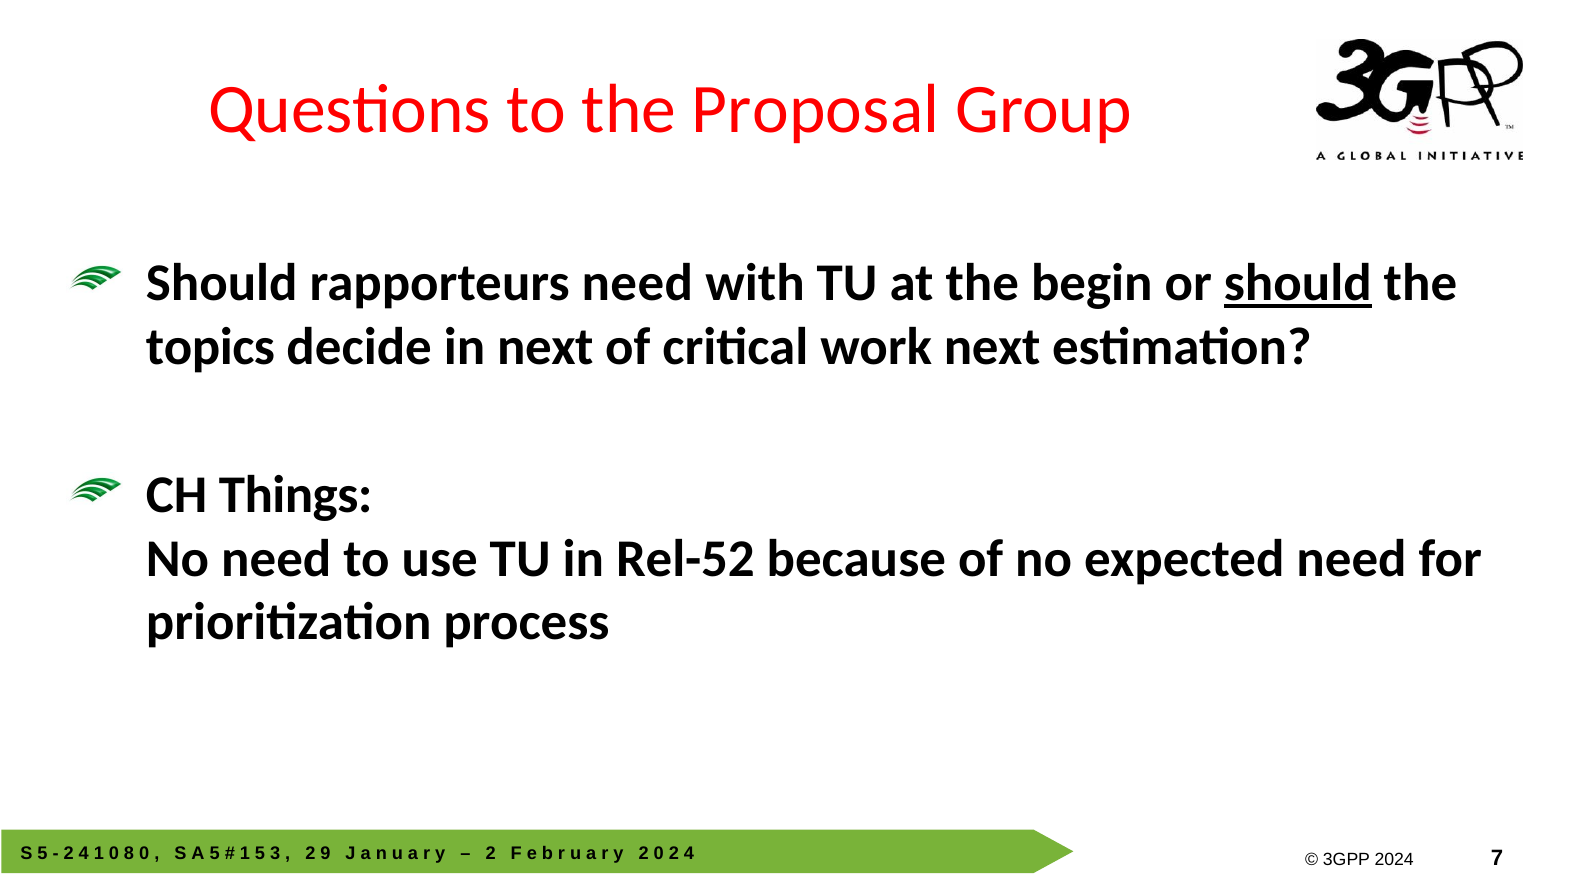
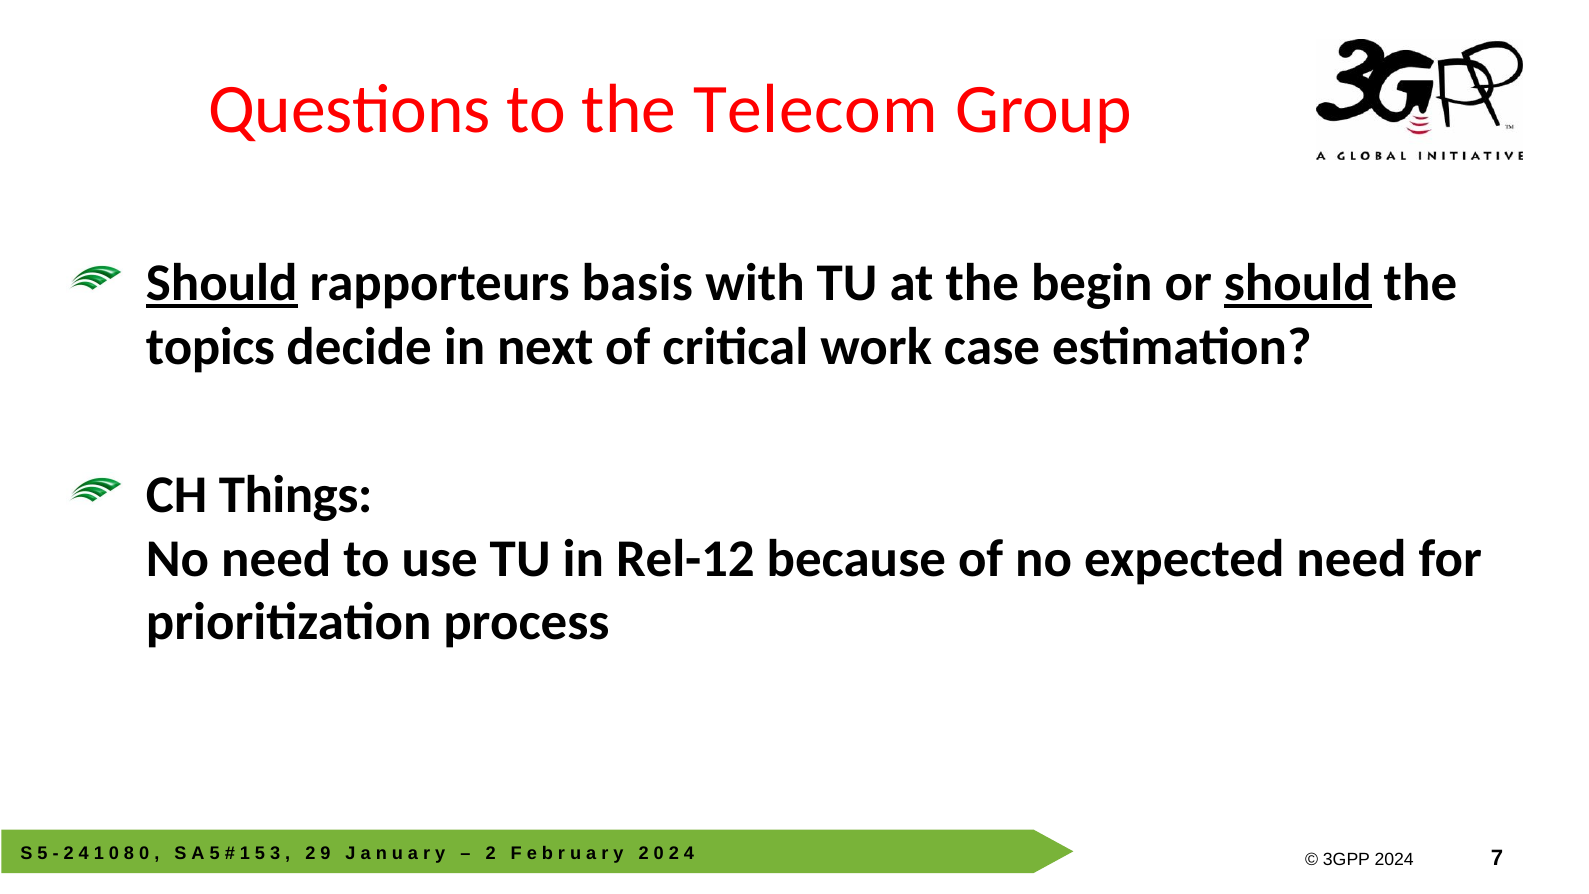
Proposal: Proposal -> Telecom (815, 109)
Should underline: none -> present (222, 283)
rapporteurs need: need -> basis (637, 283)
work next: next -> case (992, 347)
Rel-52: Rel-52 -> Rel-12 (685, 559)
